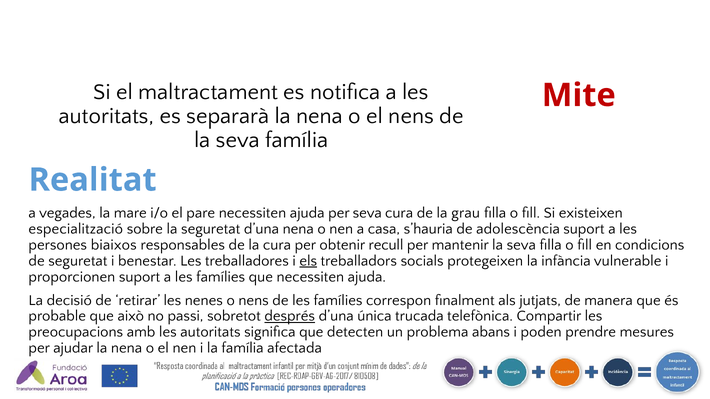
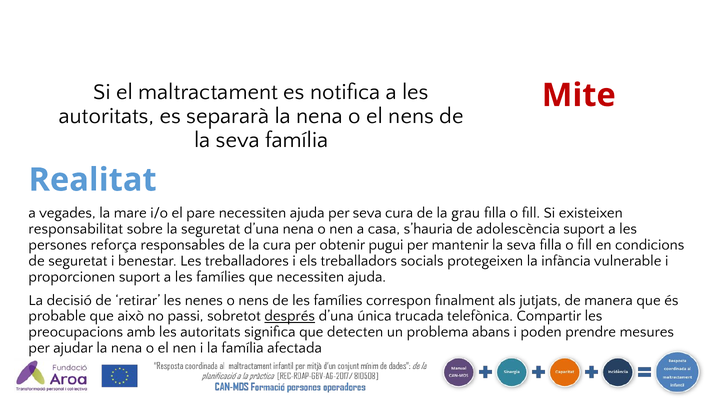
especialització: especialització -> responsabilitat (76, 229)
biaixos: biaixos -> reforça (114, 245)
recull: recull -> pugui (386, 245)
els underline: present -> none (308, 261)
